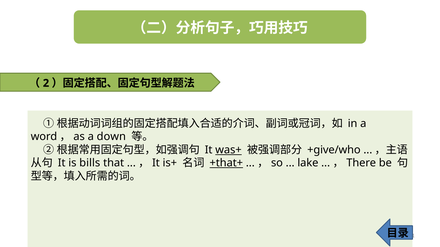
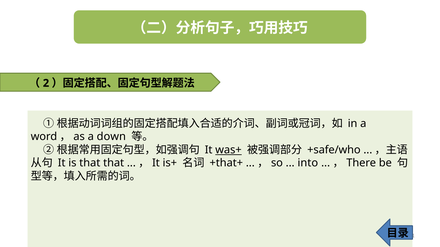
+give/who: +give/who -> +safe/who (334, 150)
is bills: bills -> that (90, 163)
+that+ underline: present -> none (226, 163)
lake: lake -> into (308, 163)
